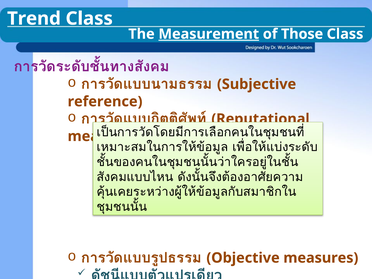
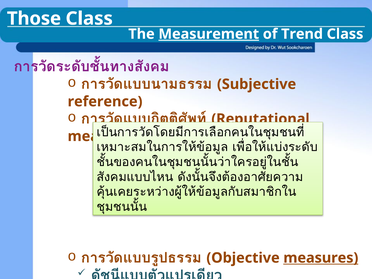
Trend: Trend -> Those (34, 19)
Those: Those -> Trend (302, 34)
measures underline: none -> present (321, 258)
